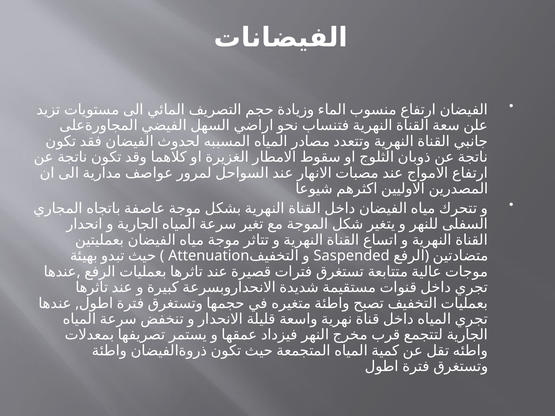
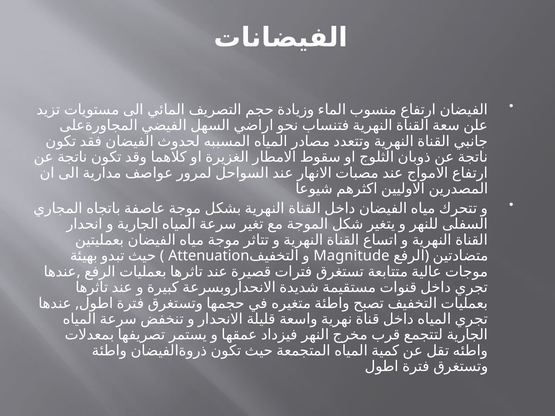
Saspended: Saspended -> Magnitude (351, 256)
